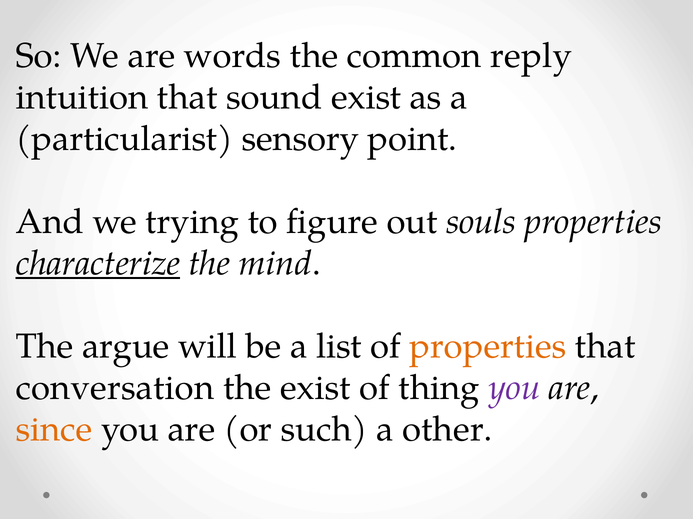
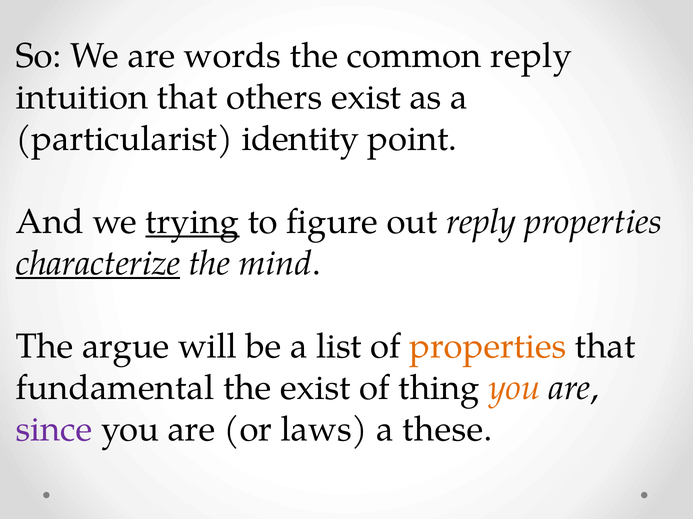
sound: sound -> others (274, 97)
sensory: sensory -> identity (300, 139)
trying underline: none -> present (192, 222)
out souls: souls -> reply (481, 222)
conversation: conversation -> fundamental (115, 388)
you colour: purple -> orange (515, 388)
since colour: orange -> purple (54, 430)
such: such -> laws (324, 430)
other: other -> these (447, 430)
